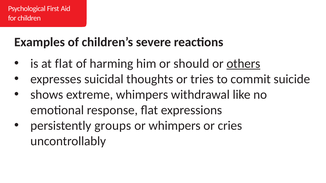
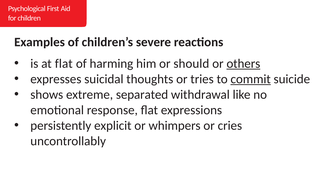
commit underline: none -> present (251, 79)
extreme whimpers: whimpers -> separated (142, 95)
groups: groups -> explicit (113, 126)
